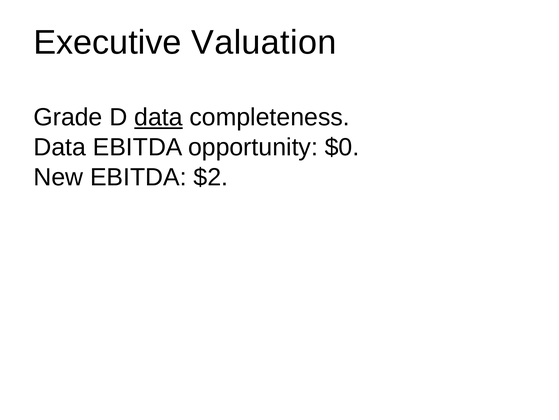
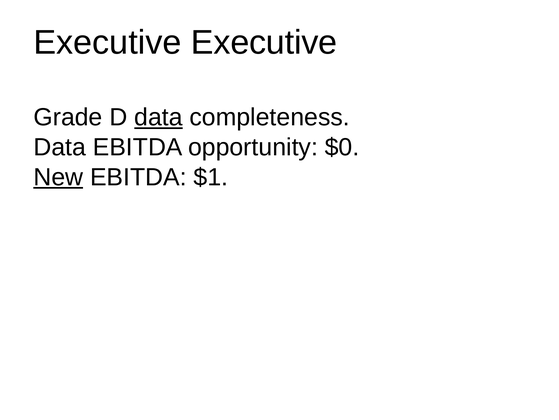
Executive Valuation: Valuation -> Executive (264, 42)
New underline: none -> present (58, 177)
$2: $2 -> $1 (211, 177)
